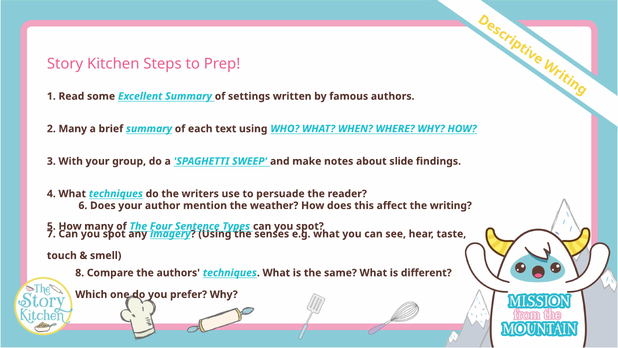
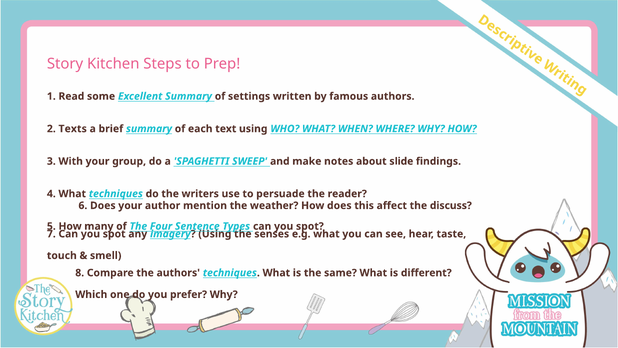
2 Many: Many -> Texts (73, 129)
writing: writing -> discuss (451, 205)
